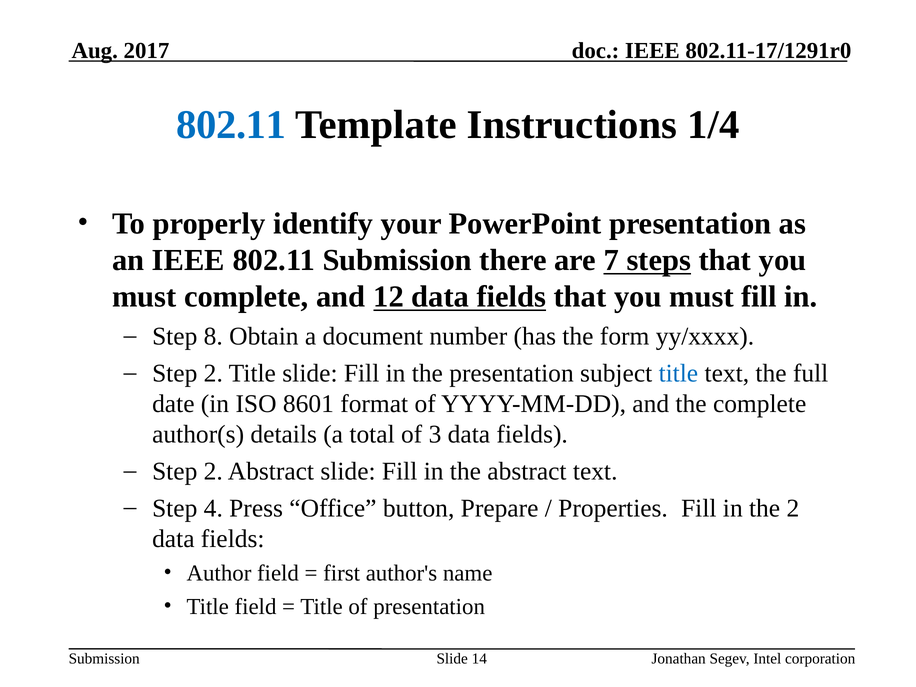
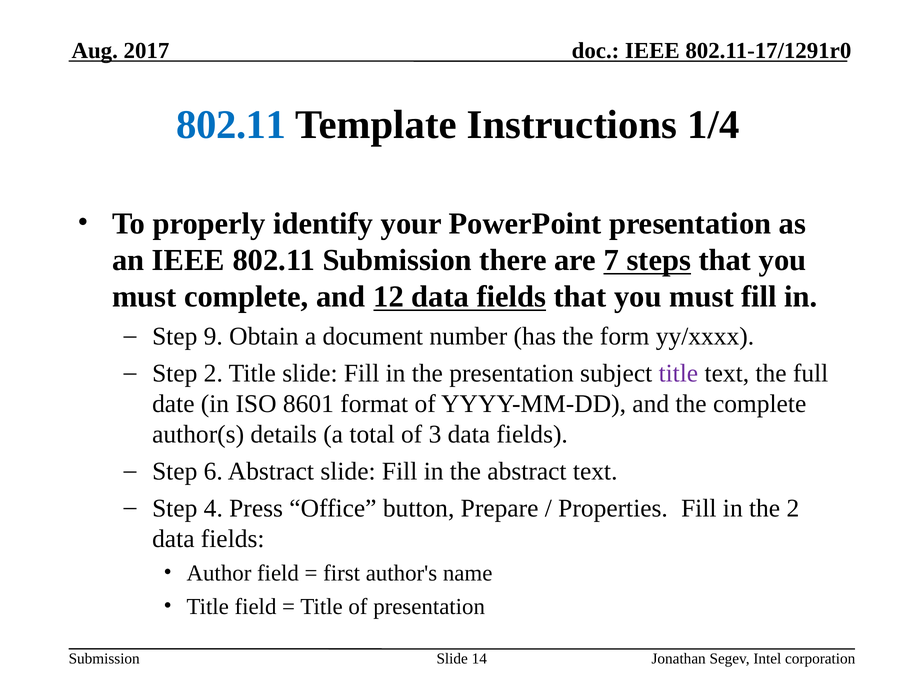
8: 8 -> 9 (213, 336)
title colour: blue -> purple (678, 373)
2: 2 -> 6 (213, 471)
